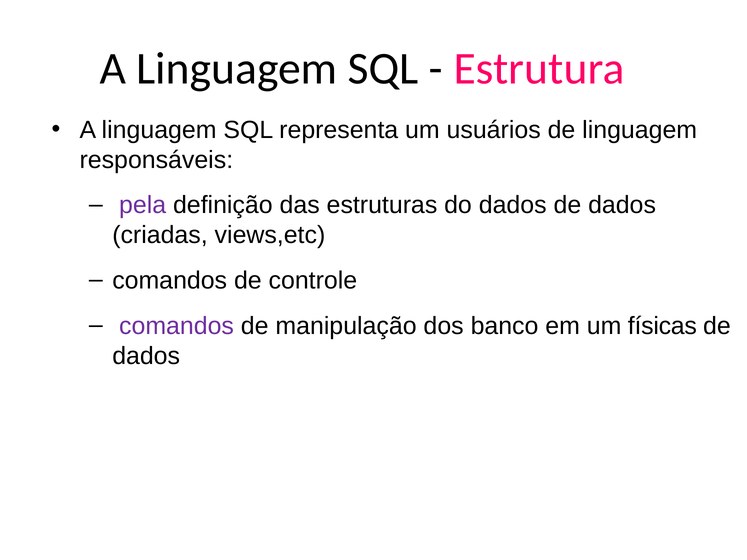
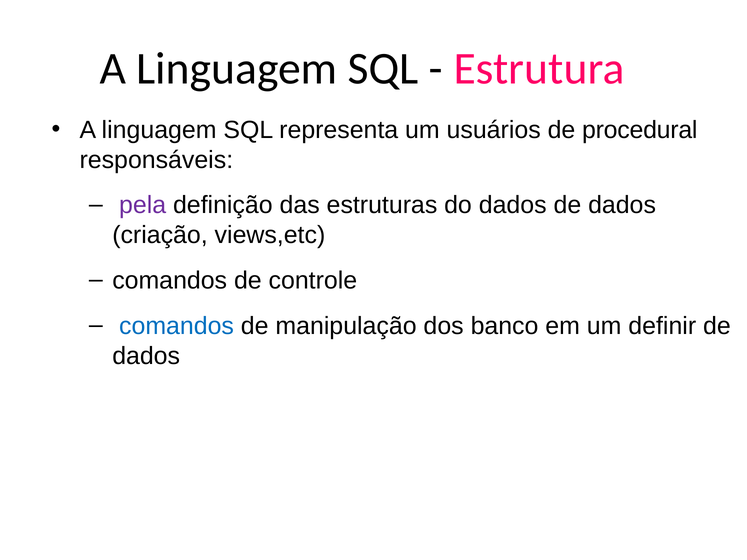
de linguagem: linguagem -> procedural (640, 130)
criadas: criadas -> criação (160, 235)
comandos colour: purple -> blue (177, 326)
físicas: físicas -> definir (662, 326)
